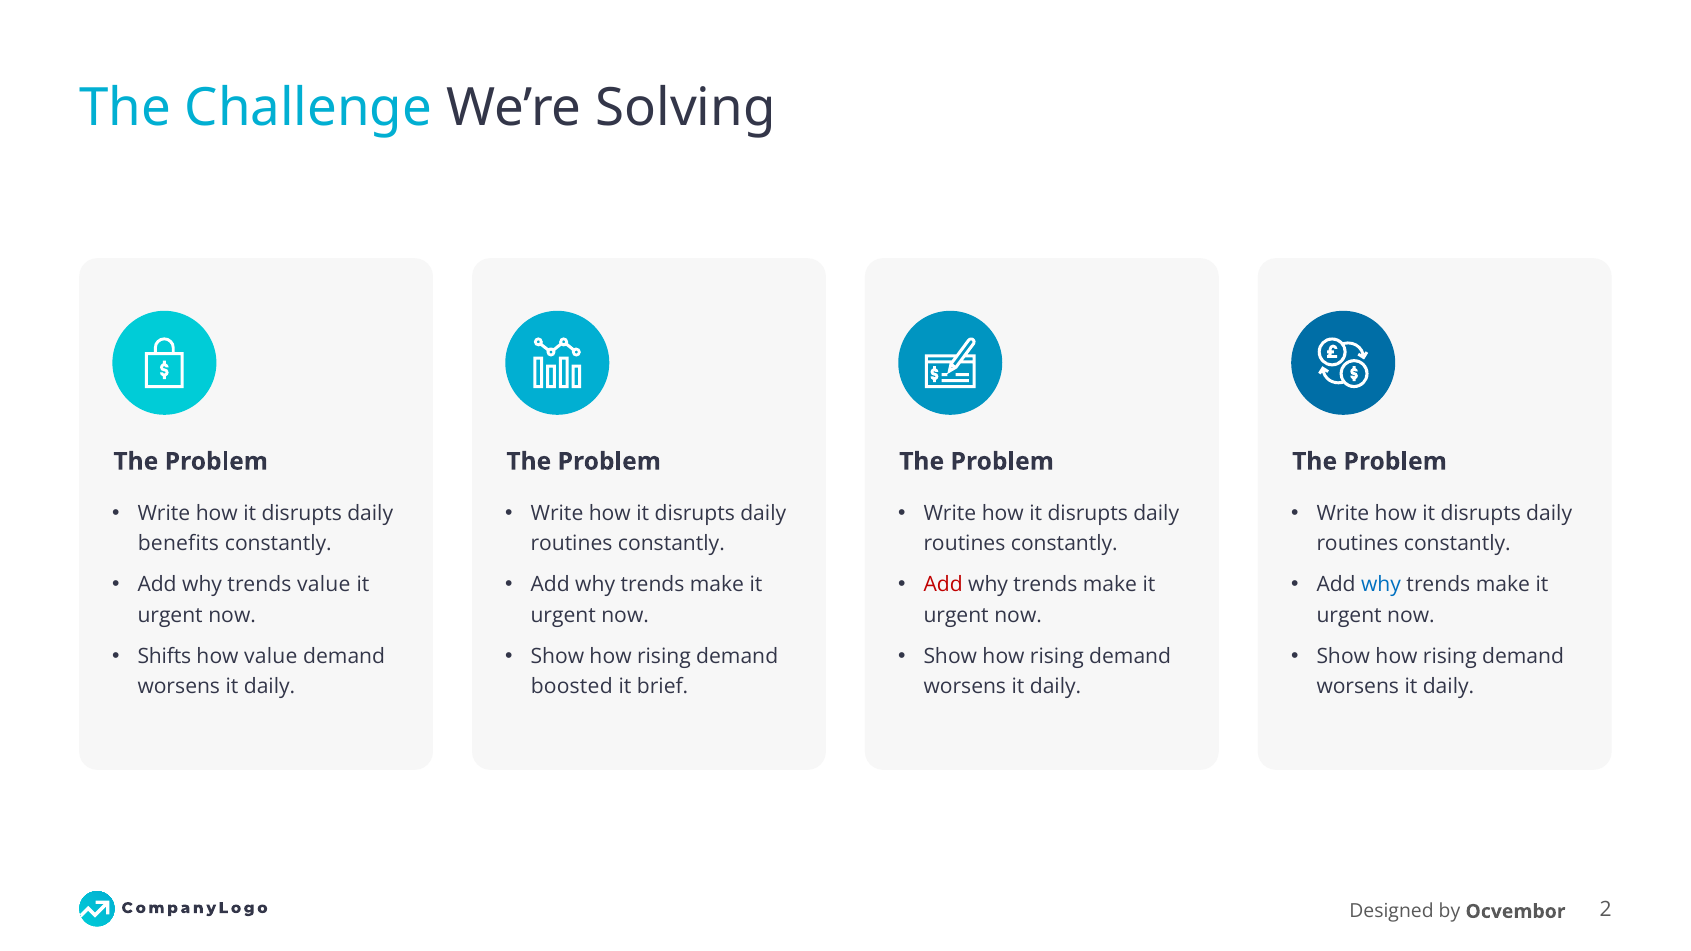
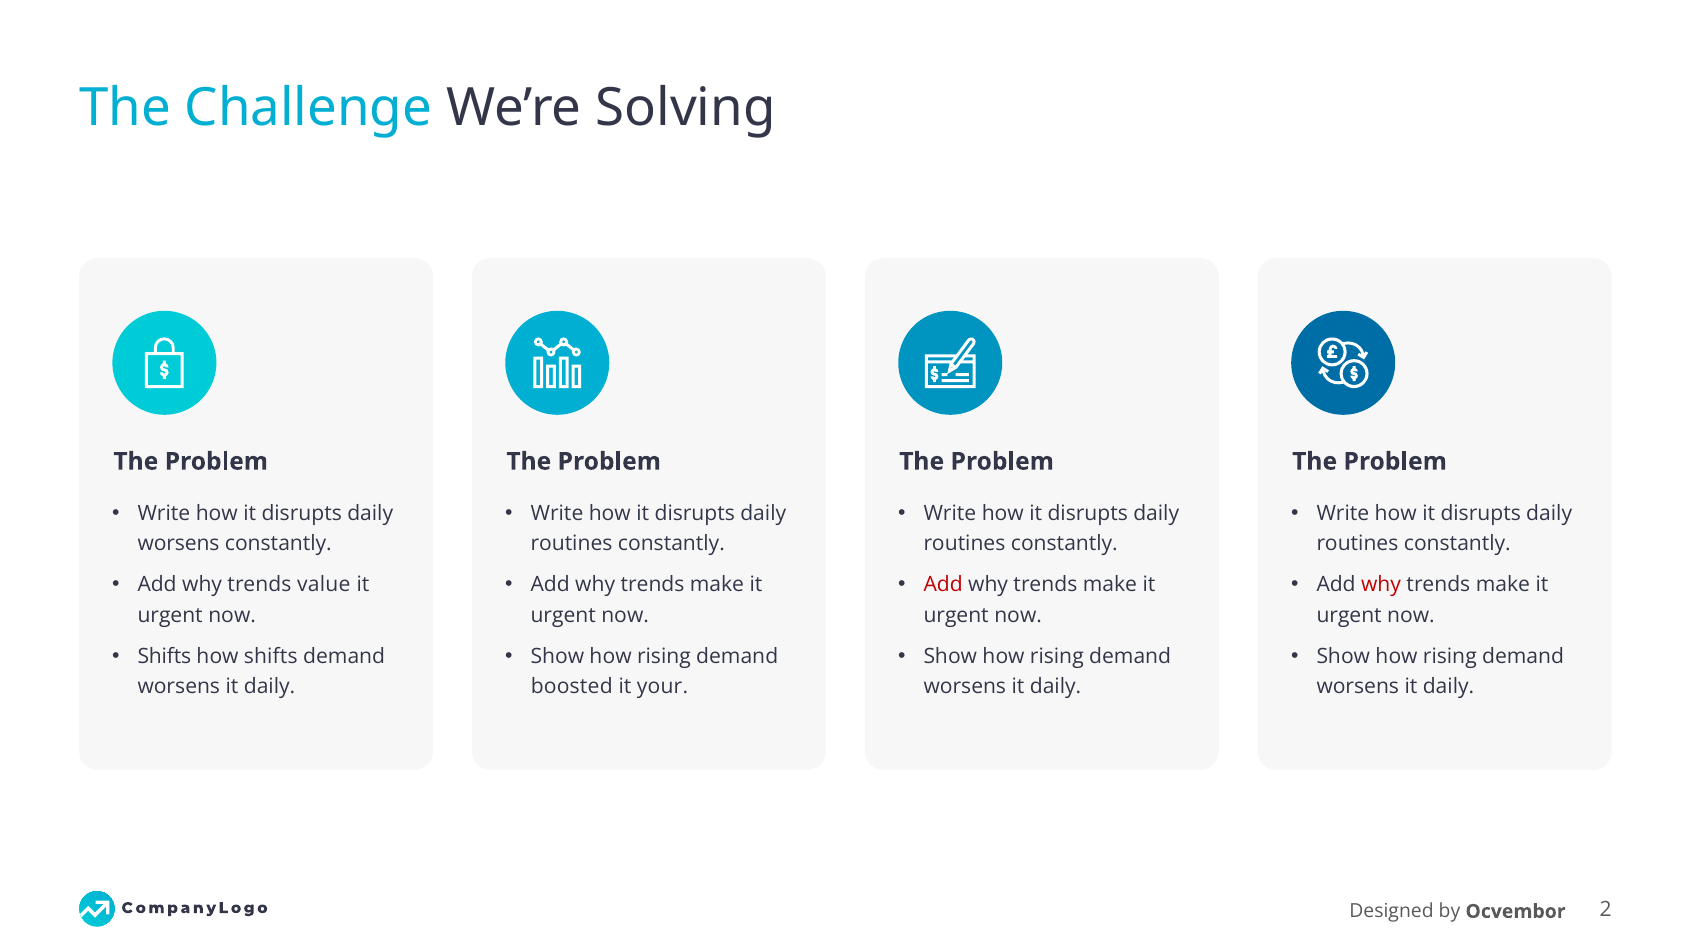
benefits: benefits -> worsens (179, 544)
why colour: blue -> red (1381, 585)
how value: value -> shifts (271, 657)
brief: brief -> your (663, 687)
